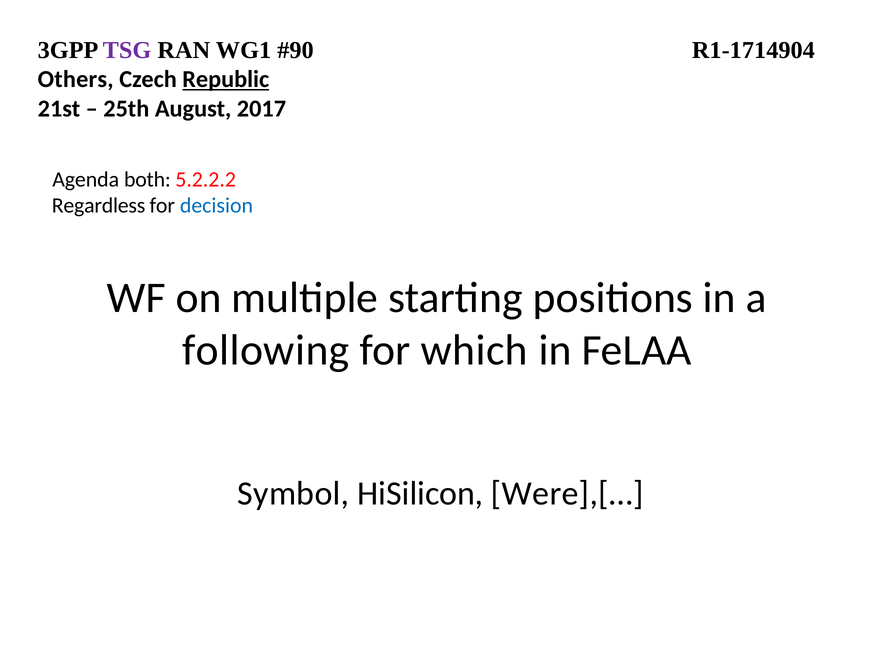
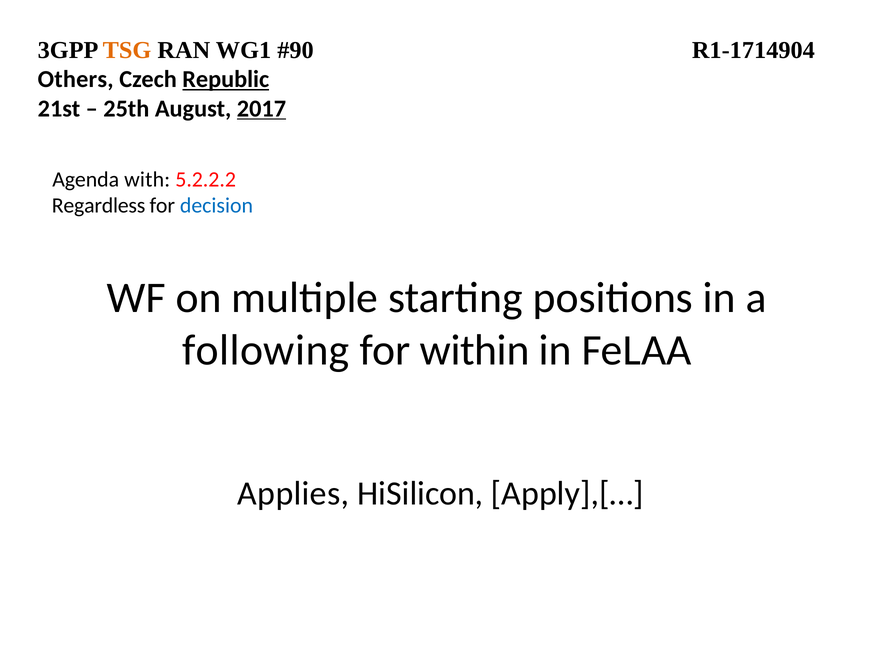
TSG colour: purple -> orange (127, 50)
2017 underline: none -> present (261, 108)
both: both -> with (147, 179)
which: which -> within (475, 350)
Symbol: Symbol -> Applies (293, 493)
Were],[…: Were],[… -> Apply],[… (567, 493)
